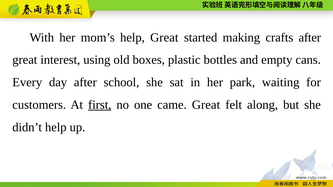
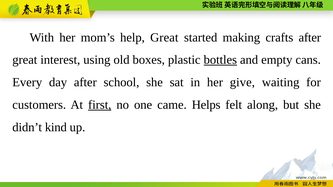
bottles underline: none -> present (220, 60)
park: park -> give (242, 82)
came Great: Great -> Helps (206, 105)
didn’t help: help -> kind (56, 127)
